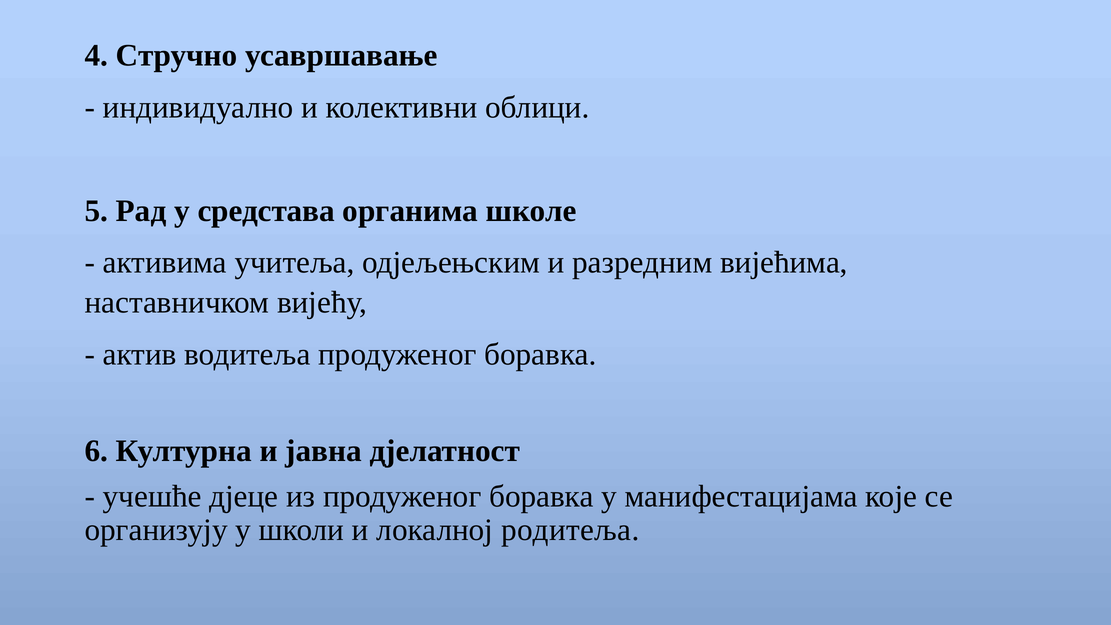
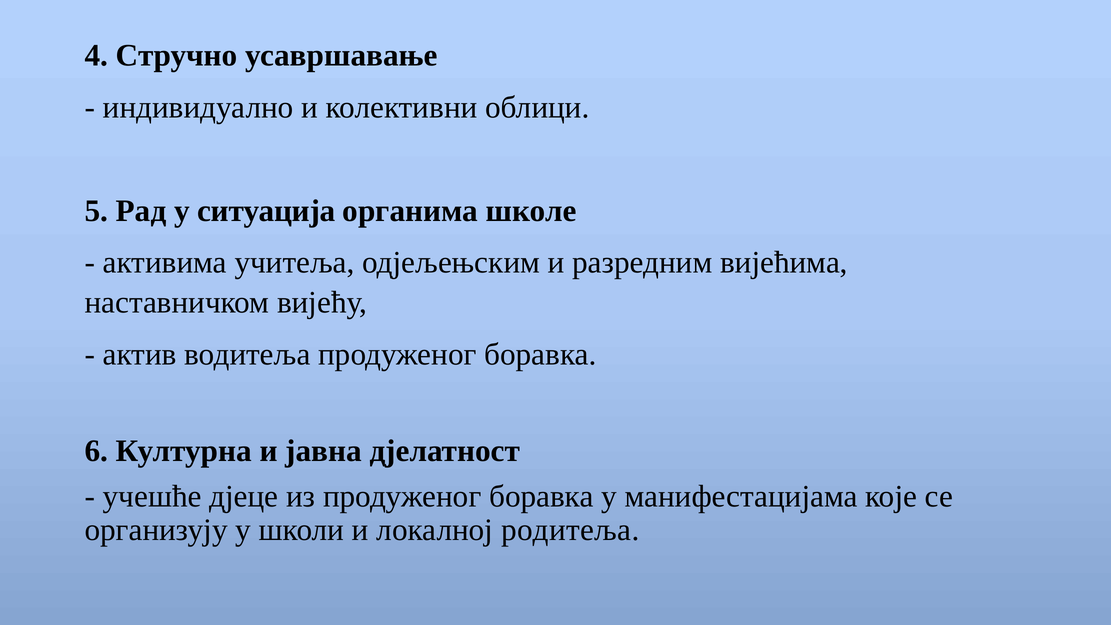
средстава: средстава -> ситуација (266, 211)
